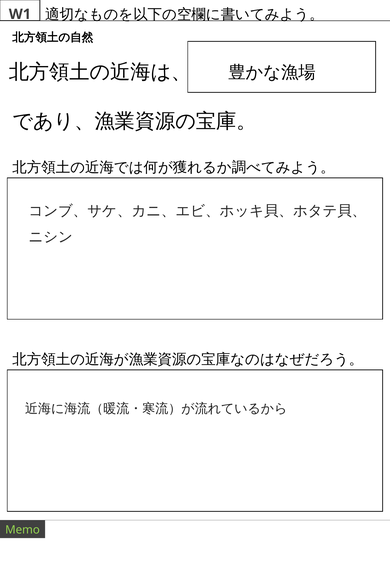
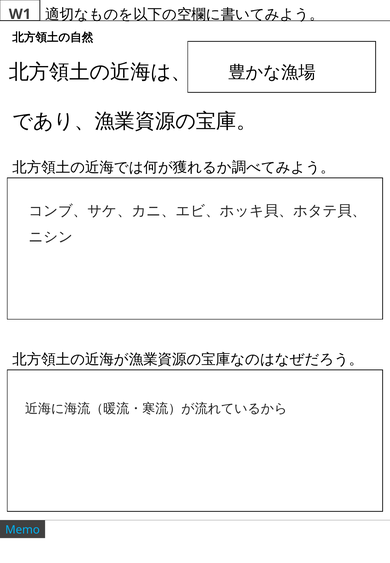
Memo colour: light green -> light blue (23, 530)
